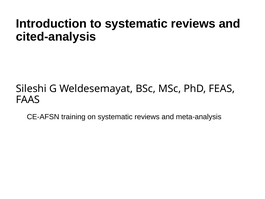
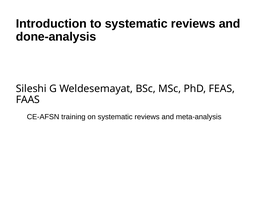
cited-analysis: cited-analysis -> done-analysis (56, 37)
